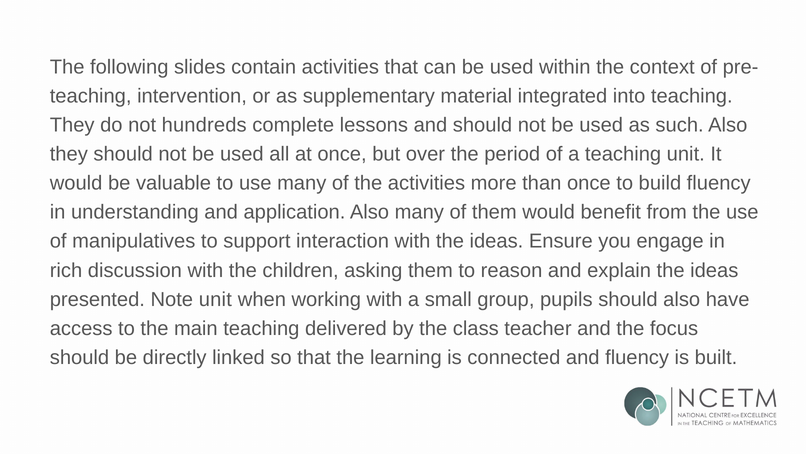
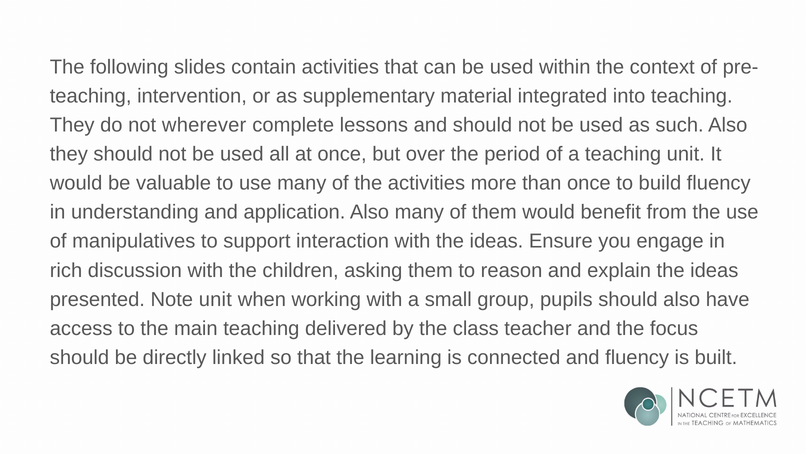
hundreds: hundreds -> wherever (204, 125)
